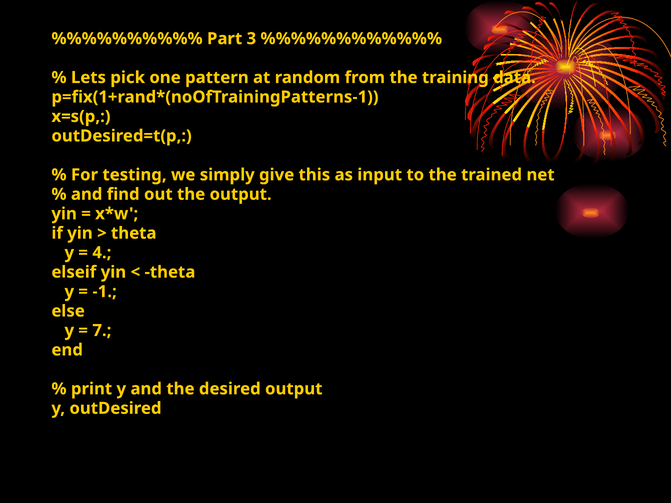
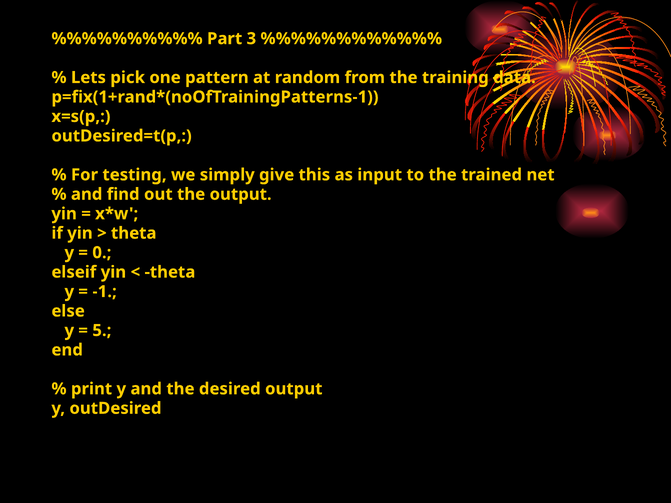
4: 4 -> 0 (102, 253)
7: 7 -> 5 (102, 331)
